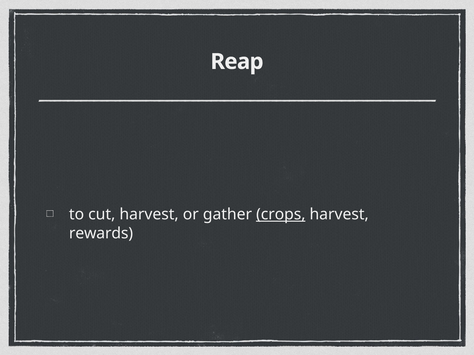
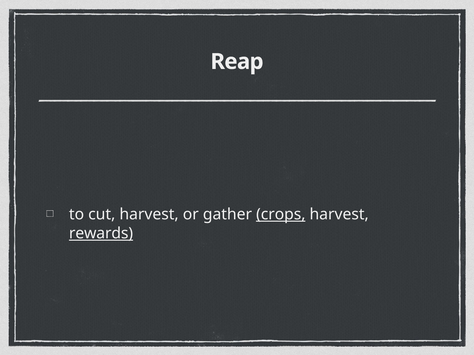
rewards underline: none -> present (101, 234)
